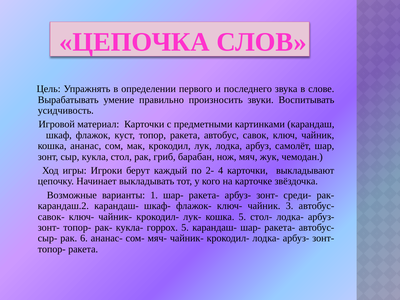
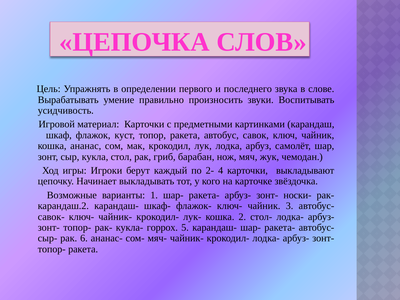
среди-: среди- -> носки- (297, 195)
кошка 5: 5 -> 2 (242, 217)
